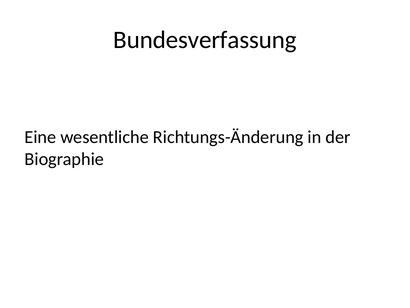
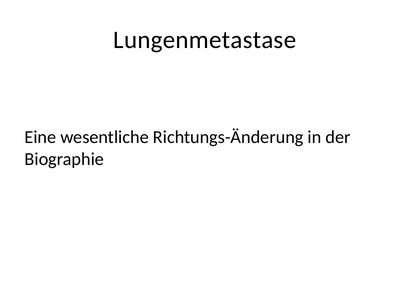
Bundesverfassung: Bundesverfassung -> Lungenmetastase (205, 40)
